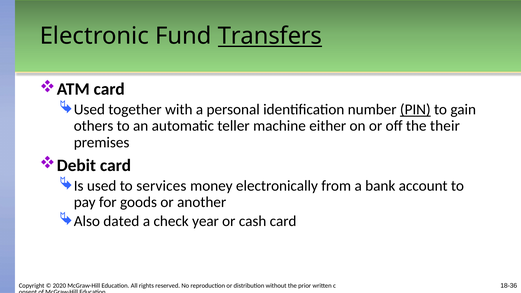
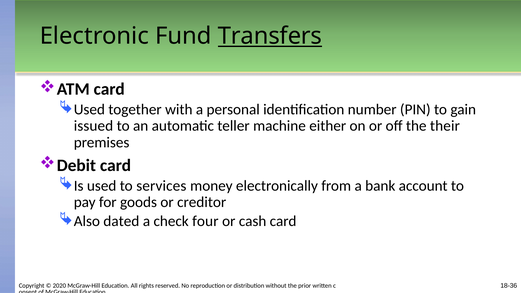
PIN underline: present -> none (415, 110)
others: others -> issued (93, 126)
another: another -> creditor (202, 202)
year: year -> four (205, 221)
